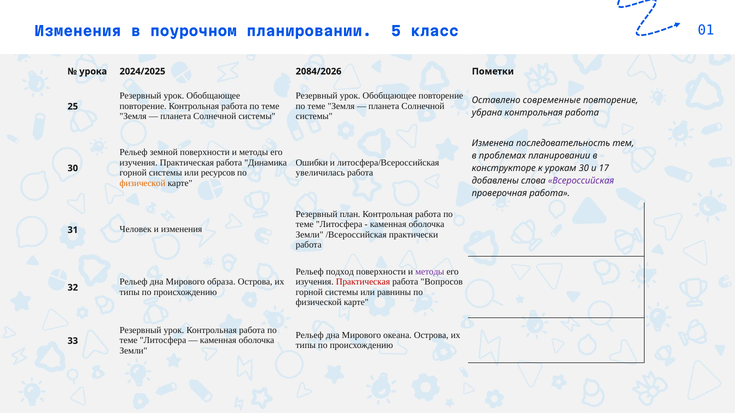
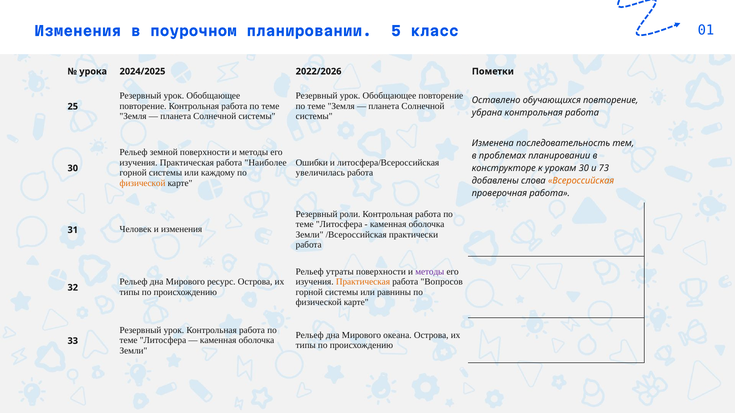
2084/2026: 2084/2026 -> 2022/2026 (319, 71)
современные: современные -> обучающихся (552, 100)
Динамика: Динамика -> Наиболее (266, 163)
17: 17 -> 73 (604, 168)
ресурсов: ресурсов -> каждому (218, 173)
Всероссийская colour: purple -> orange (581, 181)
план: план -> роли (350, 214)
подход: подход -> утраты (340, 272)
образа: образа -> ресурс (221, 282)
Практическая colour: red -> orange (363, 282)
